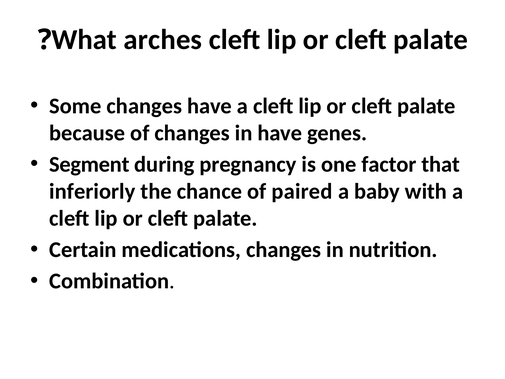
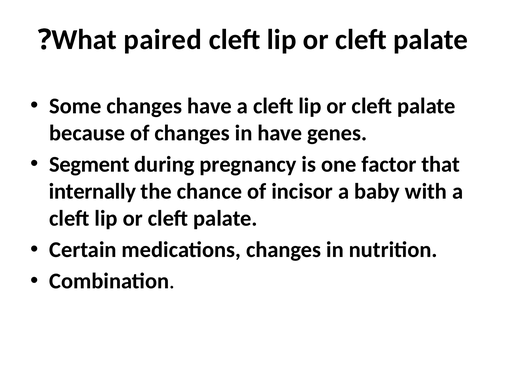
arches: arches -> paired (163, 40)
inferiorly: inferiorly -> internally (92, 191)
paired: paired -> incisor (302, 191)
